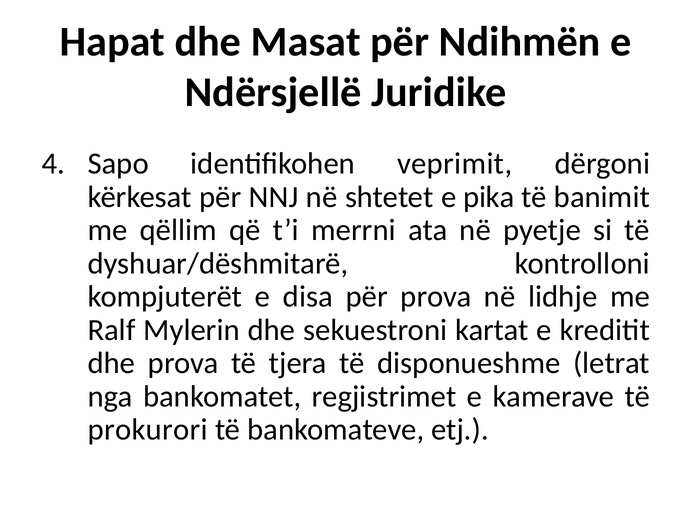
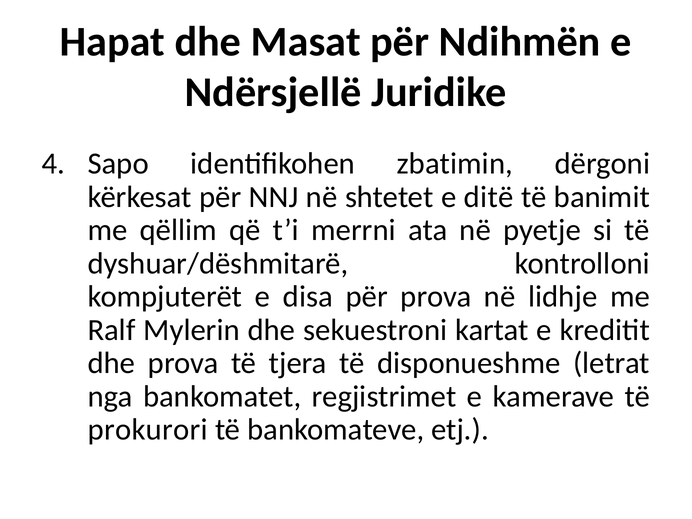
veprimit: veprimit -> zbatimin (455, 164)
pika: pika -> ditë (489, 197)
